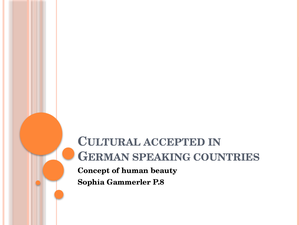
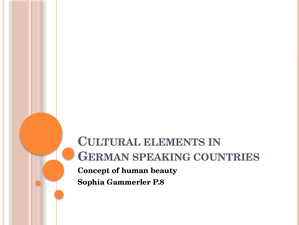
ACCEPTED: ACCEPTED -> ELEMENTS (174, 142)
